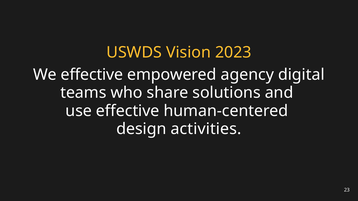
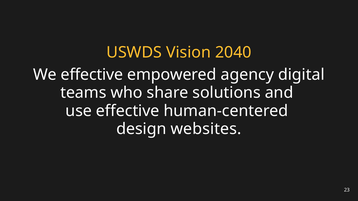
2023: 2023 -> 2040 (233, 53)
activities: activities -> websites (206, 129)
